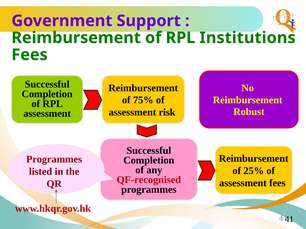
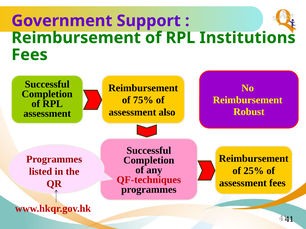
risk: risk -> also (167, 113)
QF-recognised: QF-recognised -> QF-techniques (149, 180)
